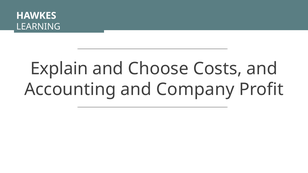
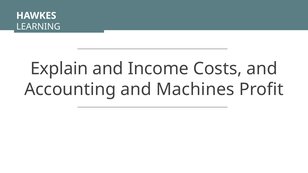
Choose: Choose -> Income (158, 69)
Company: Company -> Machines (195, 90)
